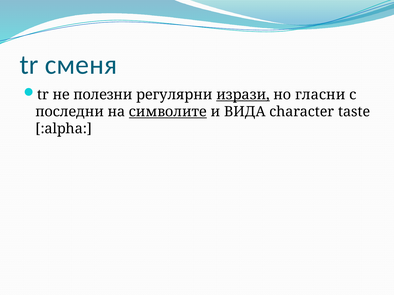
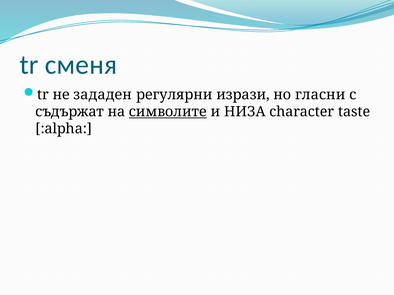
полезни: полезни -> зададен (103, 95)
изрази underline: present -> none (243, 95)
последни: последни -> съдържат (70, 112)
ВИДА: ВИДА -> НИЗА (245, 112)
